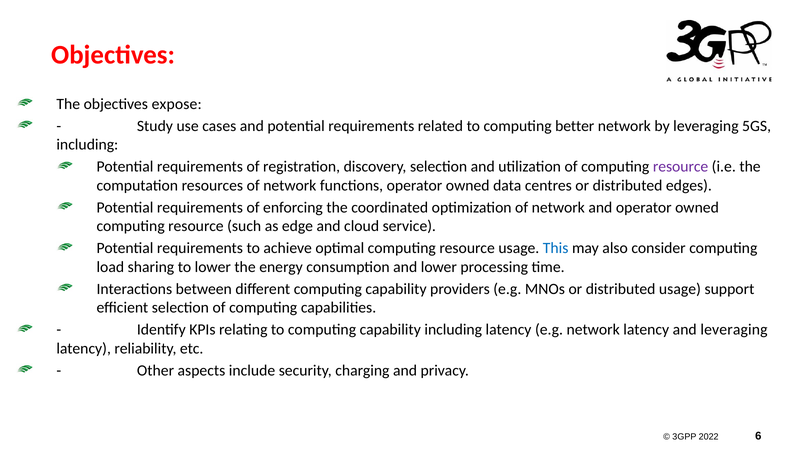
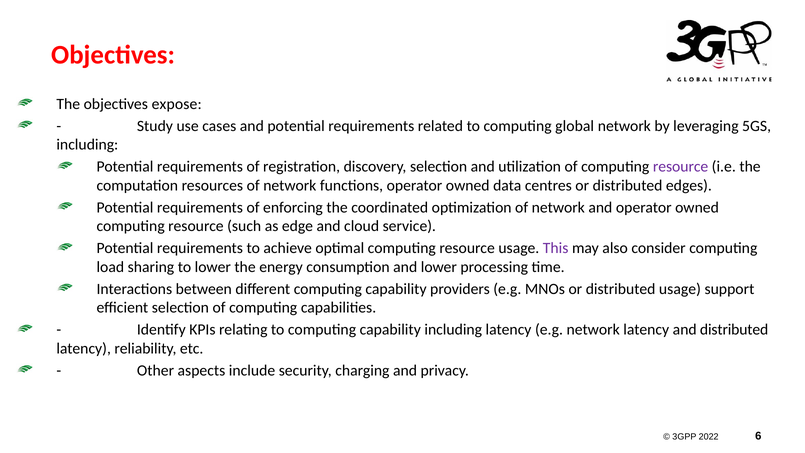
better: better -> global (575, 126)
This colour: blue -> purple (556, 248)
and leveraging: leveraging -> distributed (734, 330)
